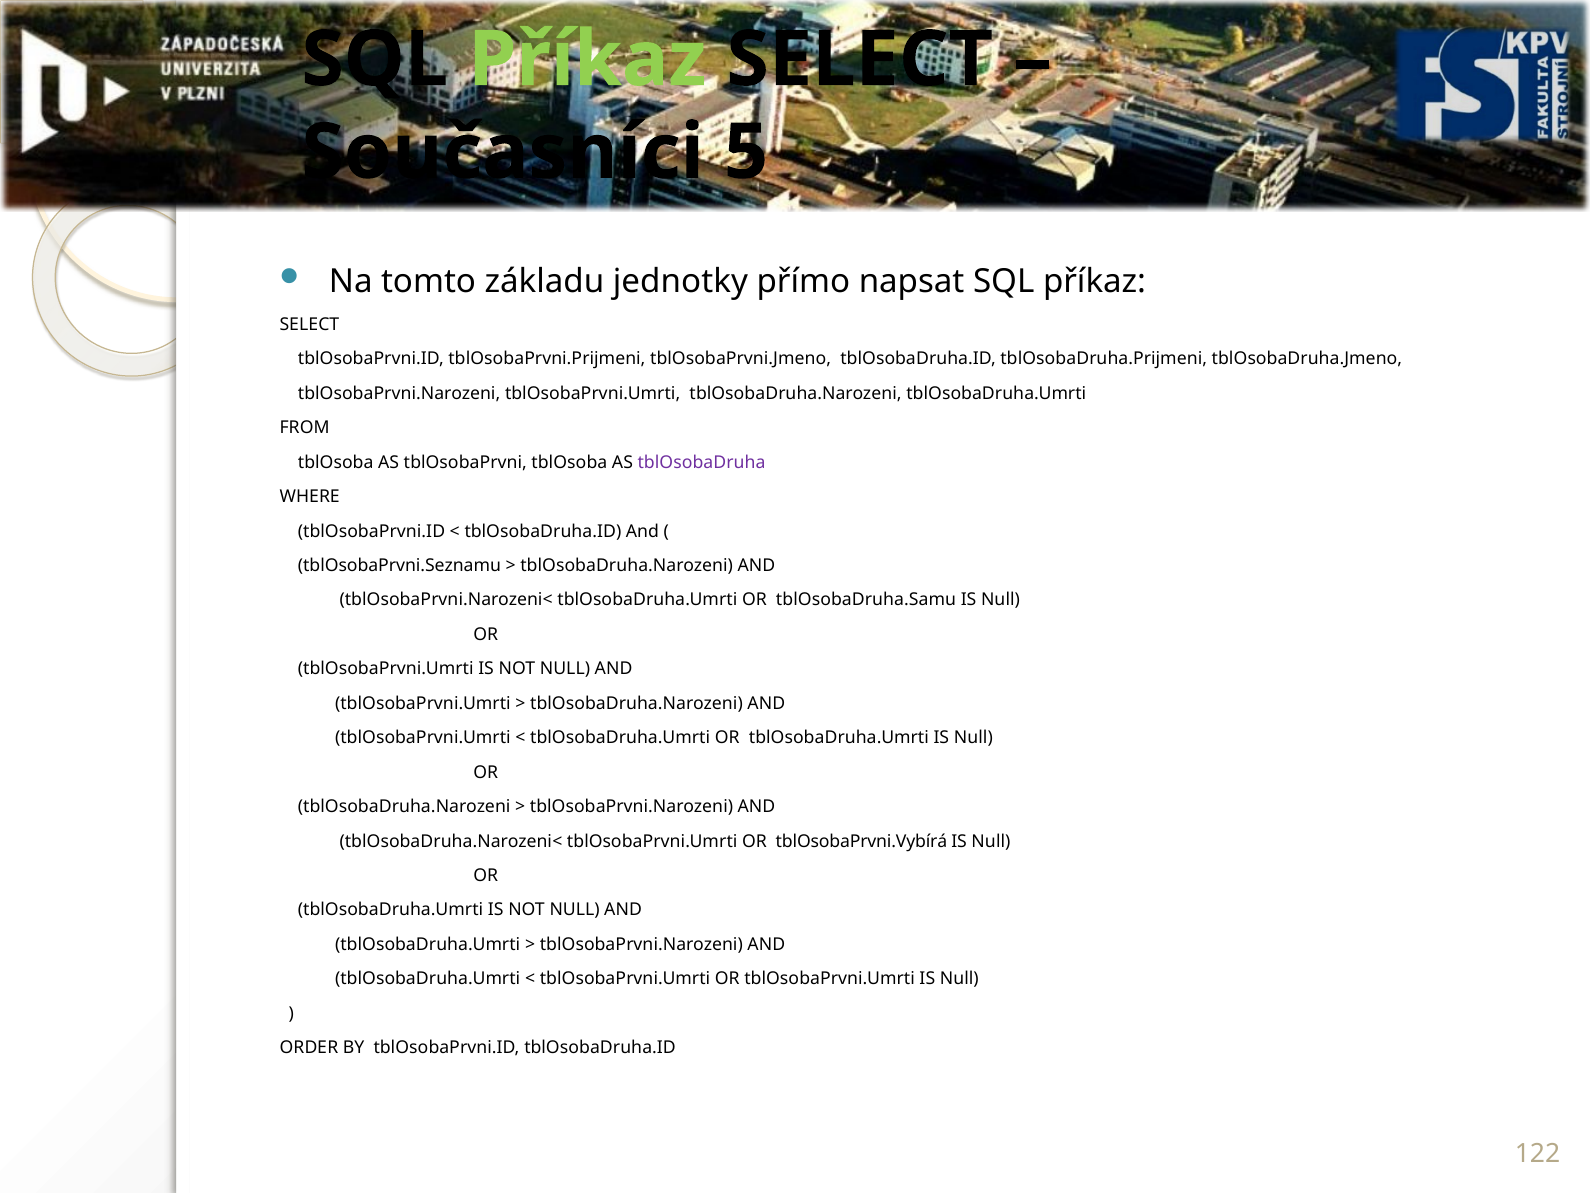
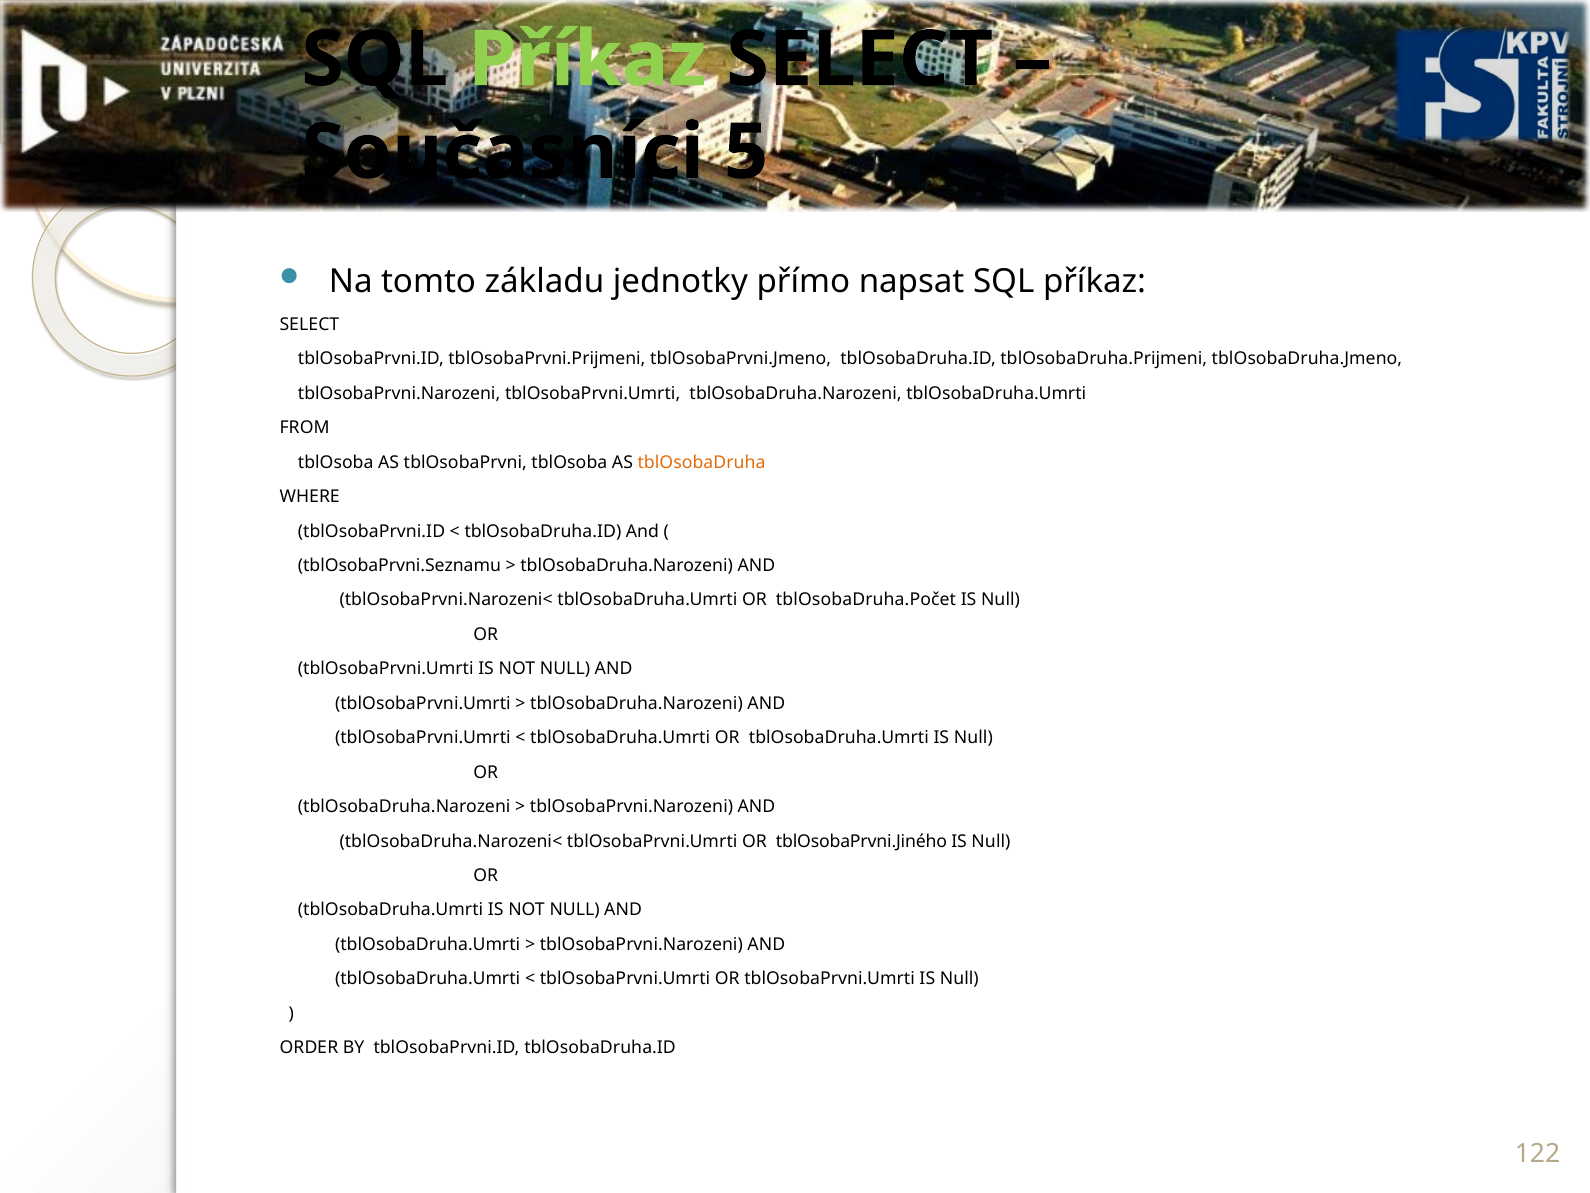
tblOsobaDruha colour: purple -> orange (701, 462)
tblOsobaDruha.Samu: tblOsobaDruha.Samu -> tblOsobaDruha.Počet (866, 600)
tblOsobaPrvni.Vybírá: tblOsobaPrvni.Vybírá -> tblOsobaPrvni.Jiného (861, 841)
